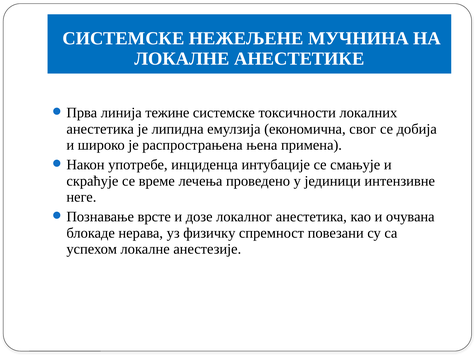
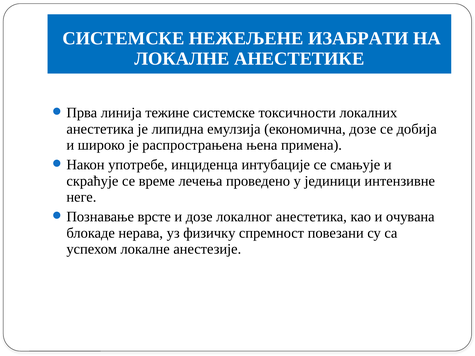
МУЧНИНА: МУЧНИНА -> ИЗАБРАТИ (358, 38)
економична свог: свог -> дозе (363, 129)
